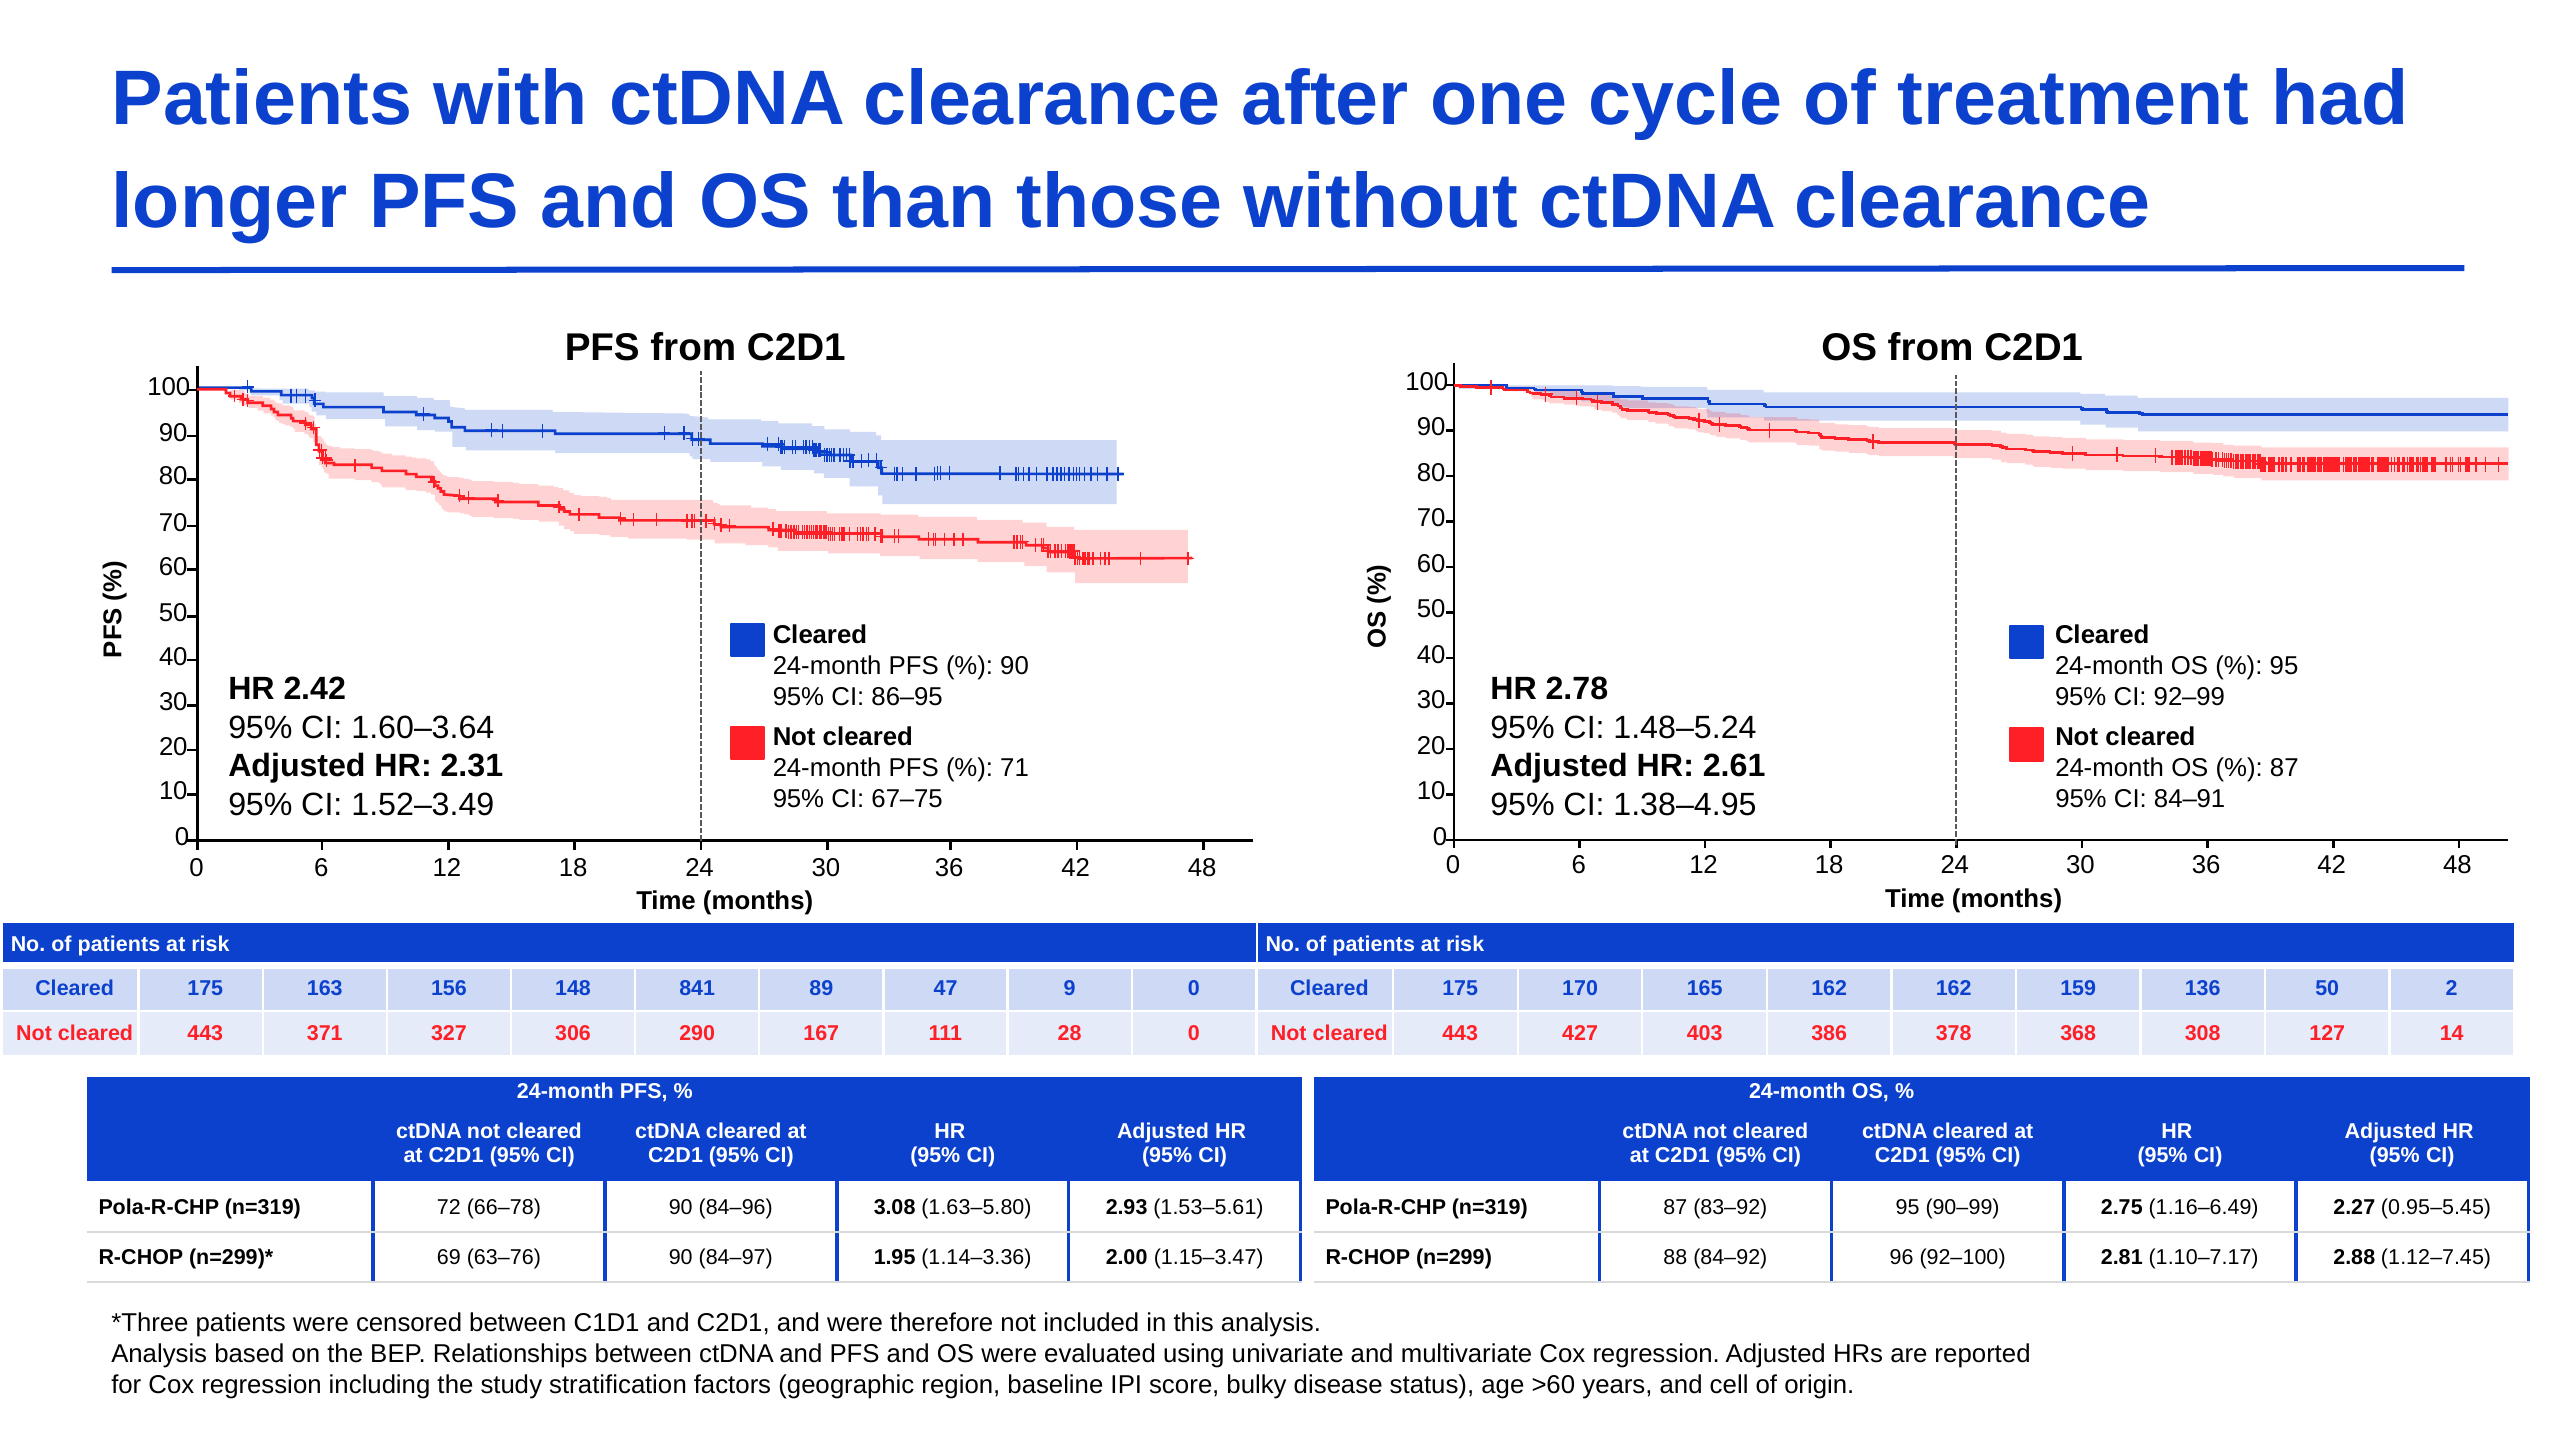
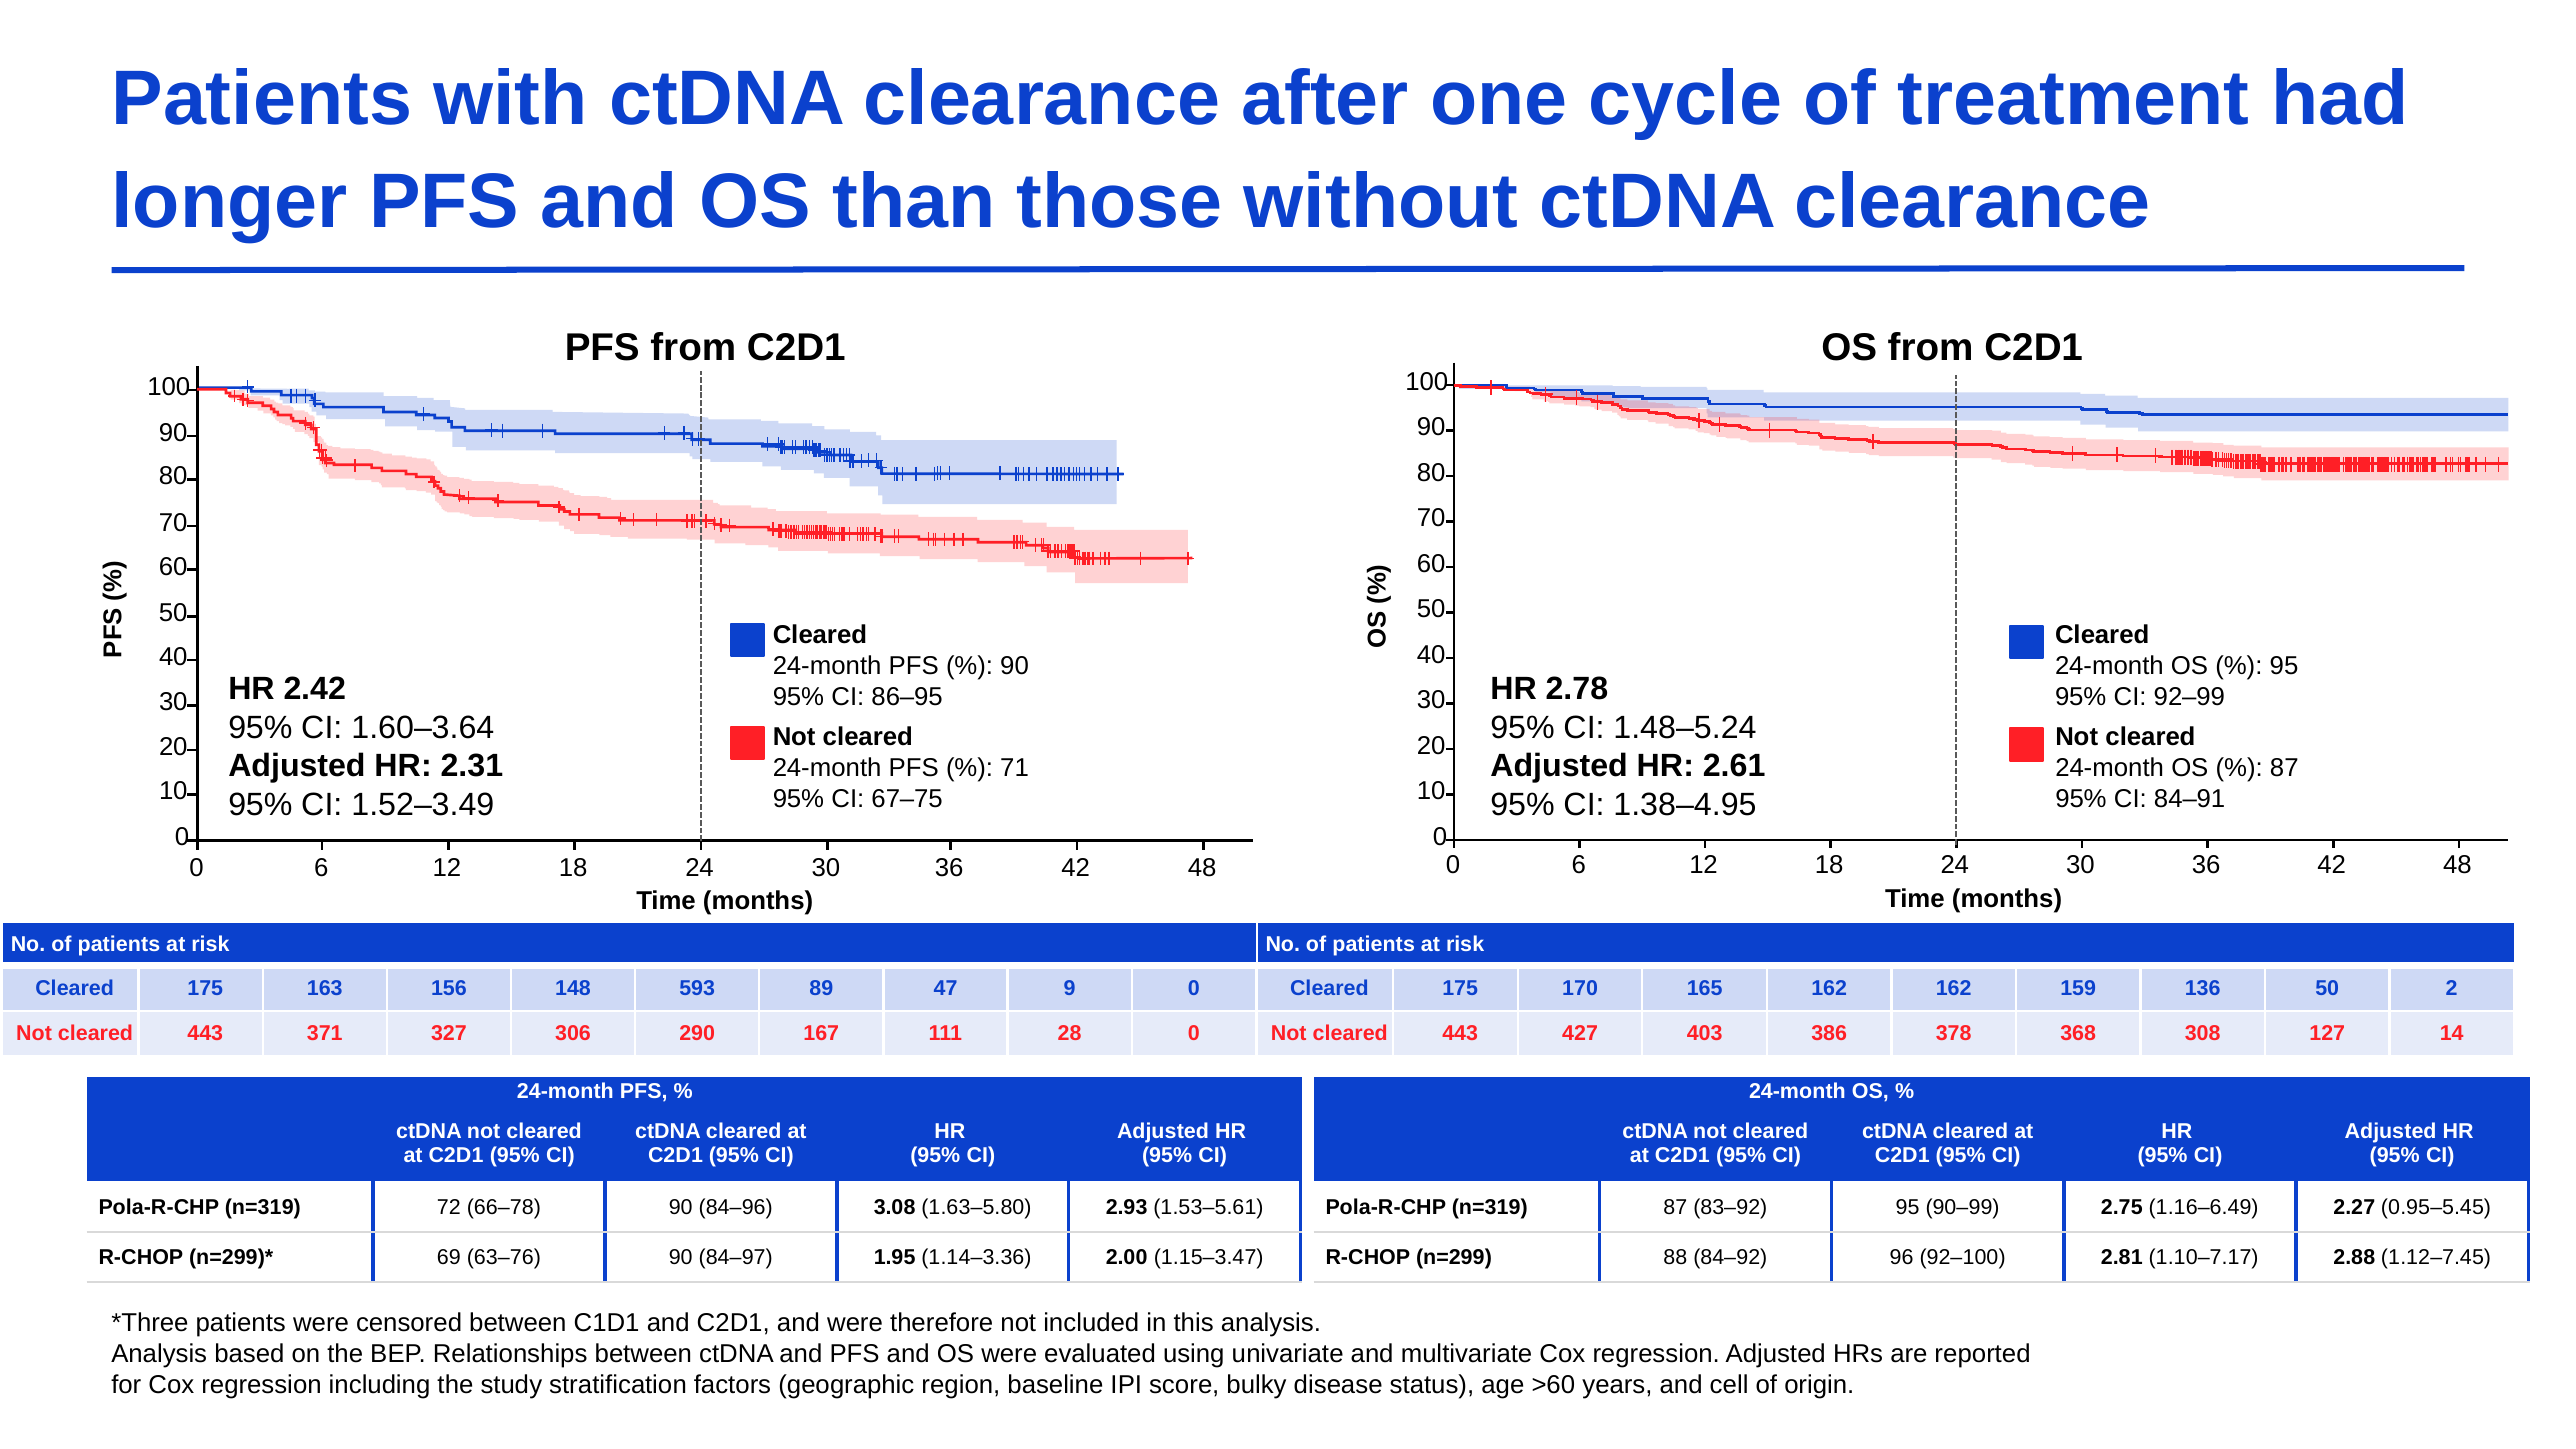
841: 841 -> 593 (697, 989)
